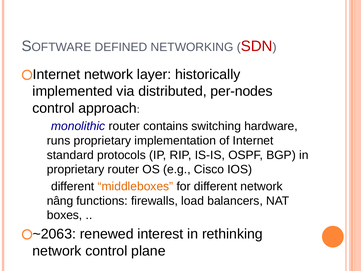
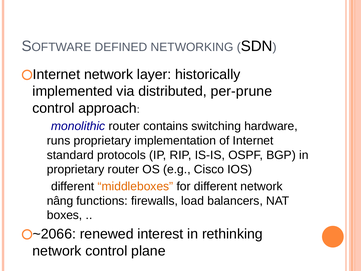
SDN colour: red -> black (257, 46)
per-nodes: per-nodes -> per-prune (241, 91)
~2063: ~2063 -> ~2066 (54, 234)
